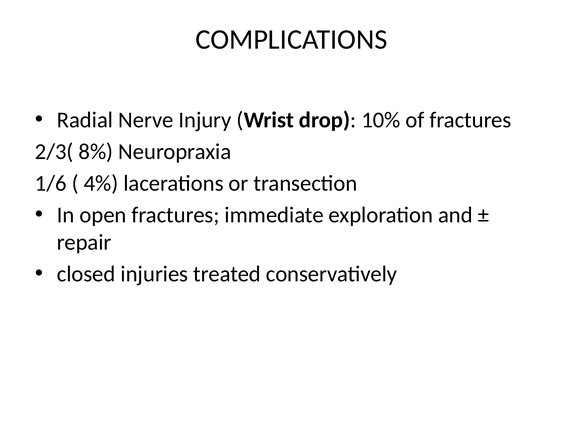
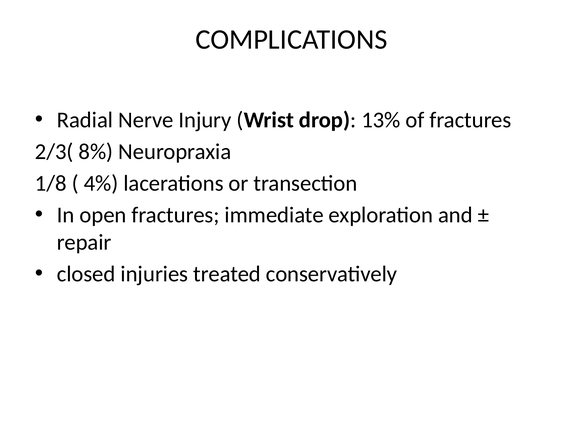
10%: 10% -> 13% (381, 120)
1/6: 1/6 -> 1/8 (51, 183)
